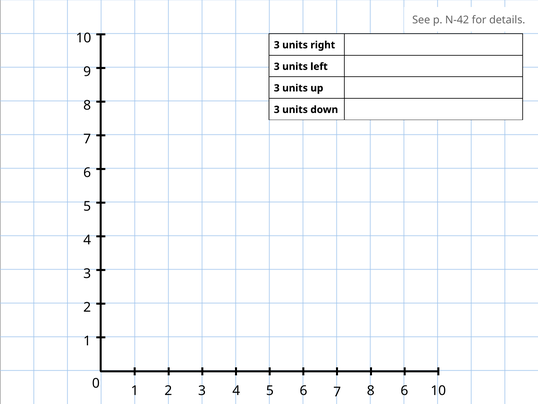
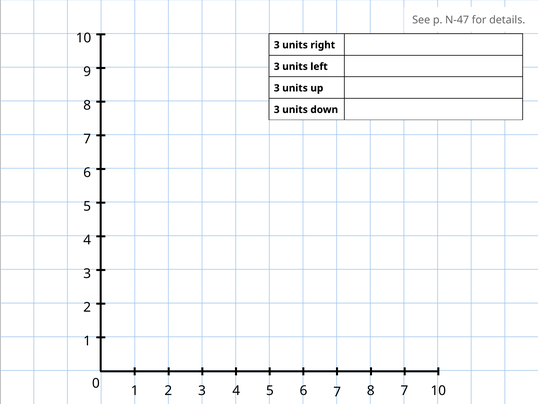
N-42: N-42 -> N-47 (457, 20)
8 6: 6 -> 7 (404, 390)
